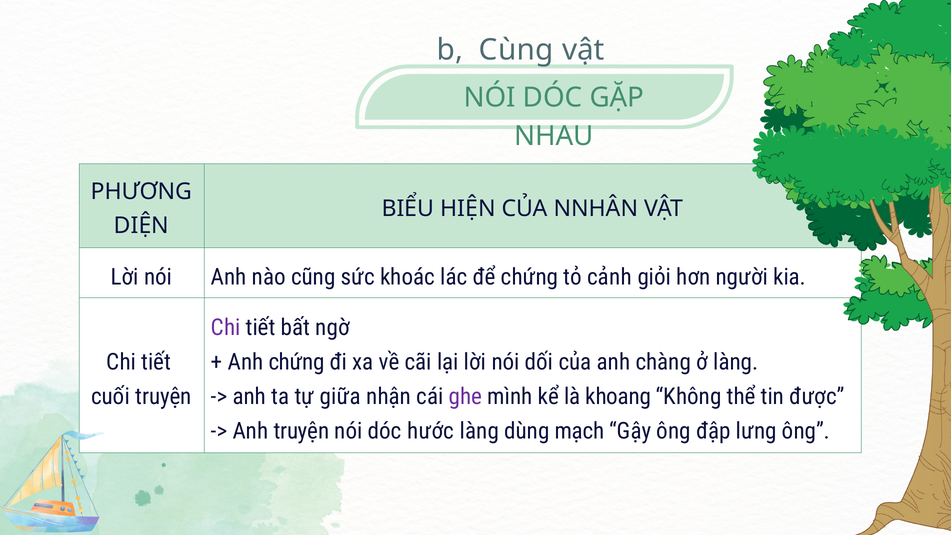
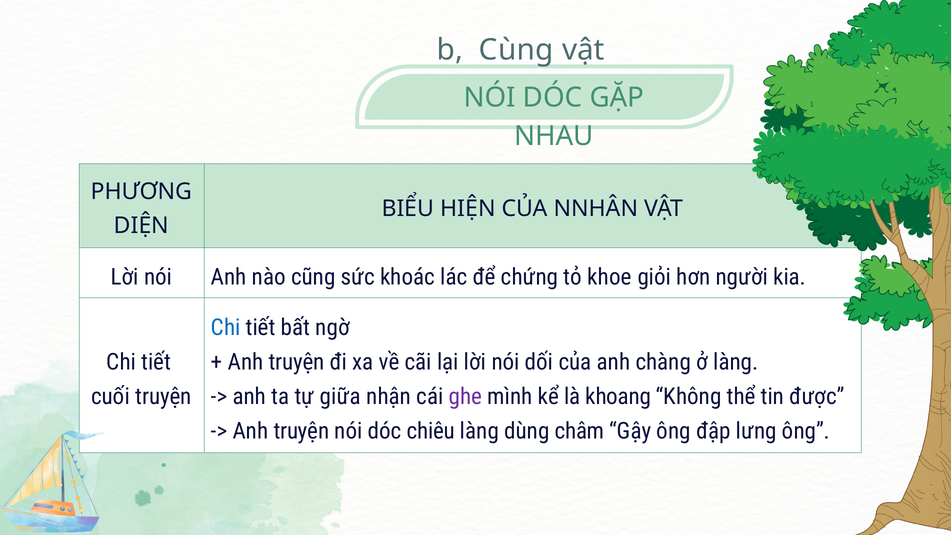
cảnh: cảnh -> khoe (609, 277)
Chi colour: purple -> blue (226, 328)
chứng: chứng -> truyện (297, 362)
hước: hước -> chiêu (431, 431)
mạch: mạch -> châm (579, 431)
